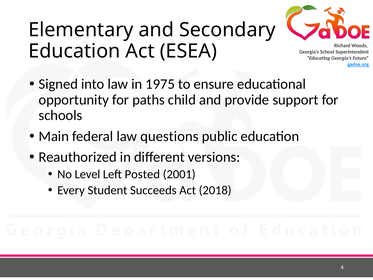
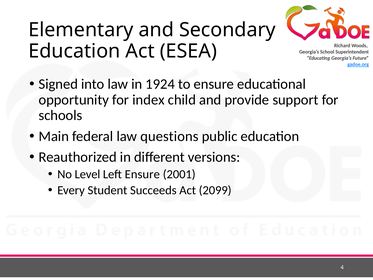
1975: 1975 -> 1924 (160, 84)
paths: paths -> index (148, 100)
Left Posted: Posted -> Ensure (142, 174)
2018: 2018 -> 2099 (215, 190)
